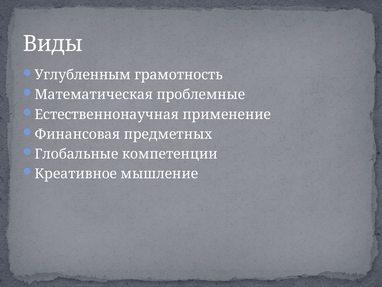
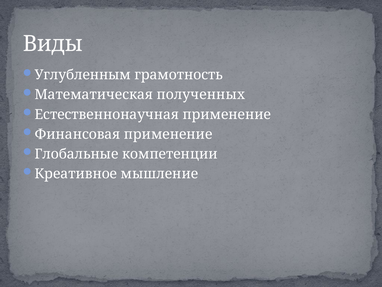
проблемные: проблемные -> полученных (201, 95)
Финансовая предметных: предметных -> применение (168, 134)
